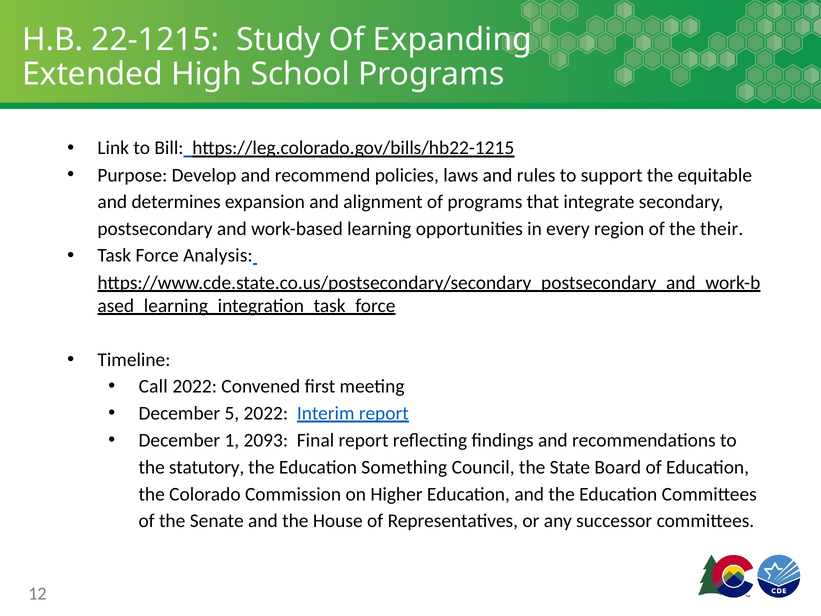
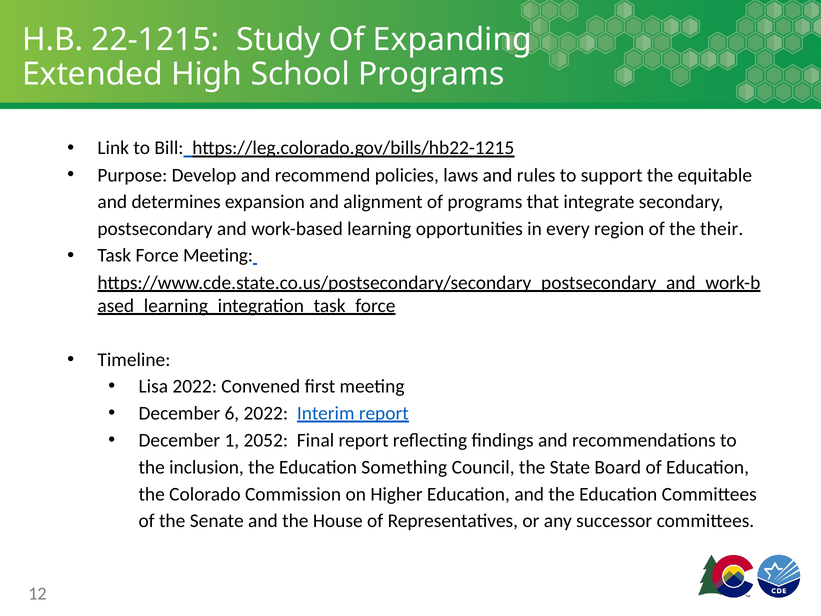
Force Analysis: Analysis -> Meeting (218, 255)
Call: Call -> Lisa (153, 386)
5: 5 -> 6 (232, 413)
2093: 2093 -> 2052 (266, 440)
statutory: statutory -> inclusion (206, 467)
